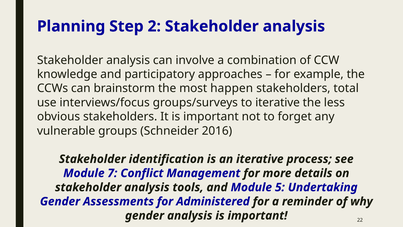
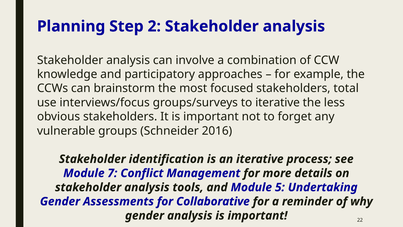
happen: happen -> focused (232, 88)
Administered: Administered -> Collaborative (213, 201)
